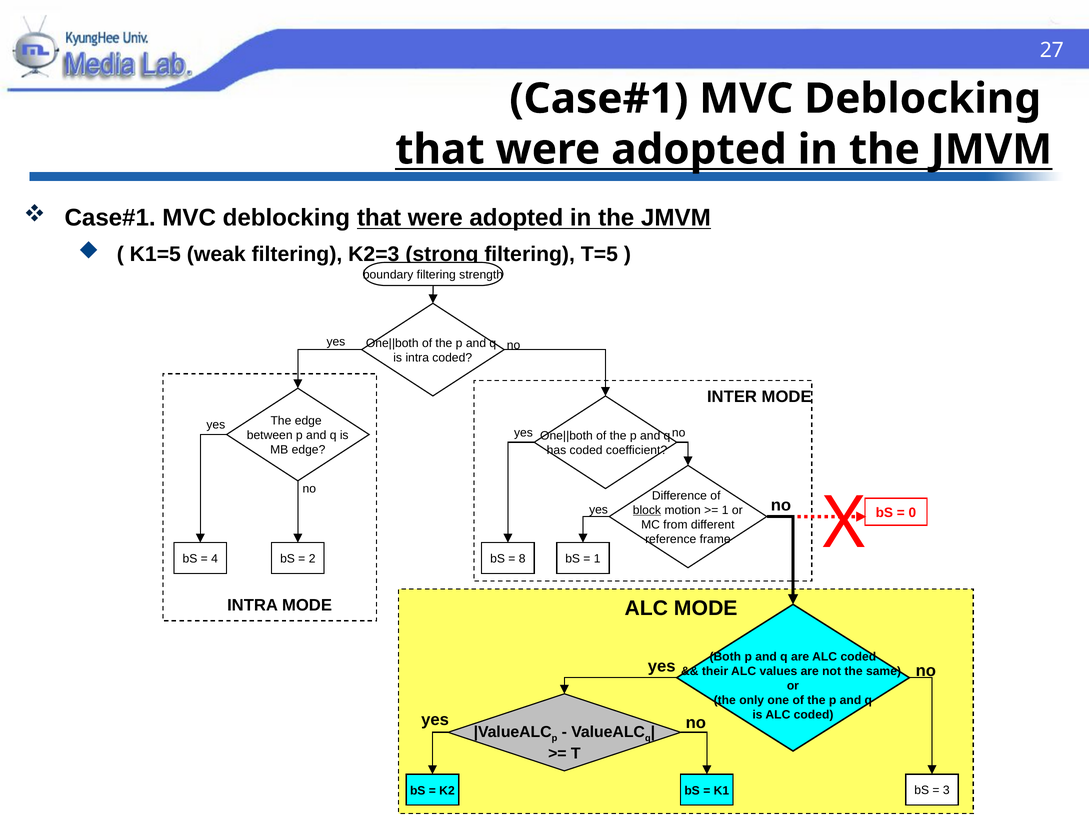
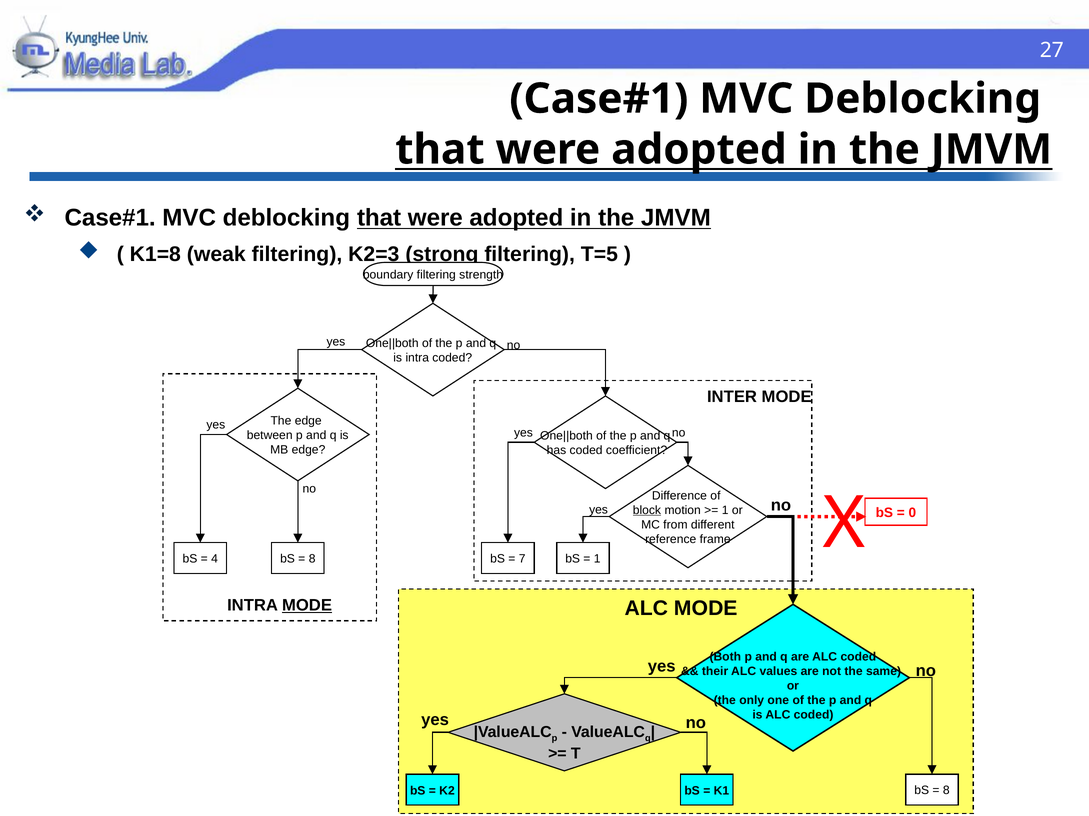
K1=5: K1=5 -> K1=8 (155, 254)
2: 2 -> 8 (312, 559)
8: 8 -> 7 (522, 559)
MODE underline: none -> present (307, 606)
3: 3 -> 8 (946, 791)
